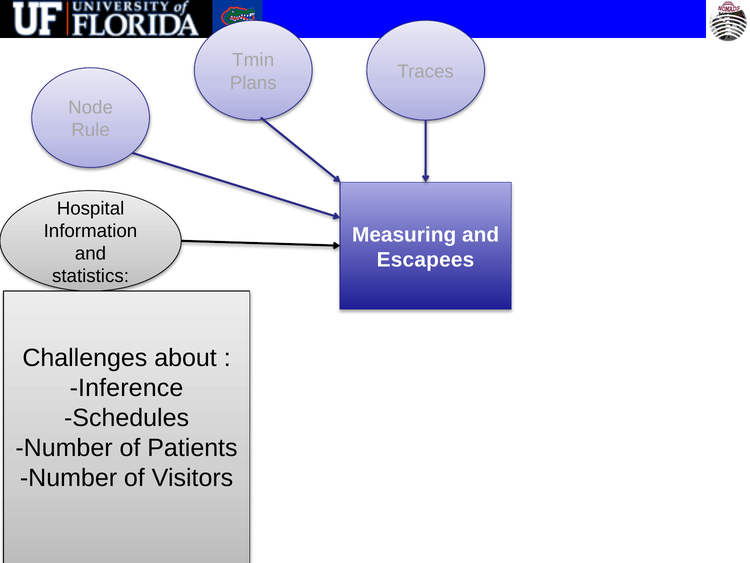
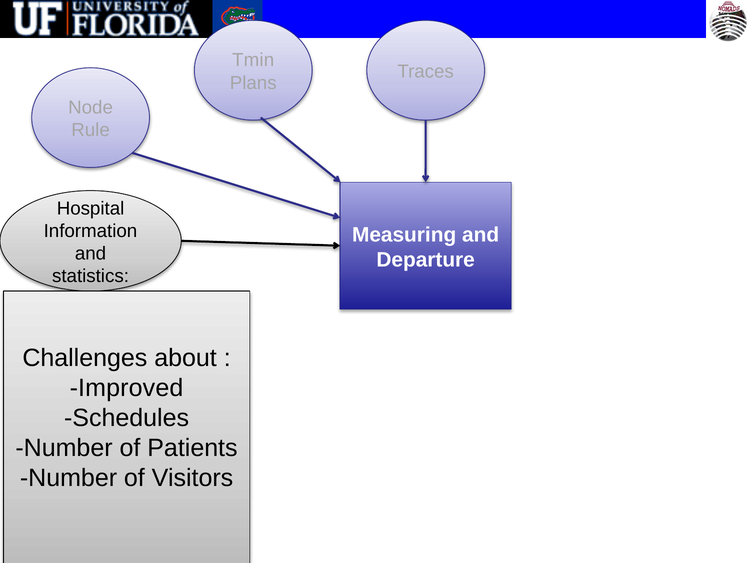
Escapees: Escapees -> Departure (426, 259)
Inference: Inference -> Improved (126, 388)
